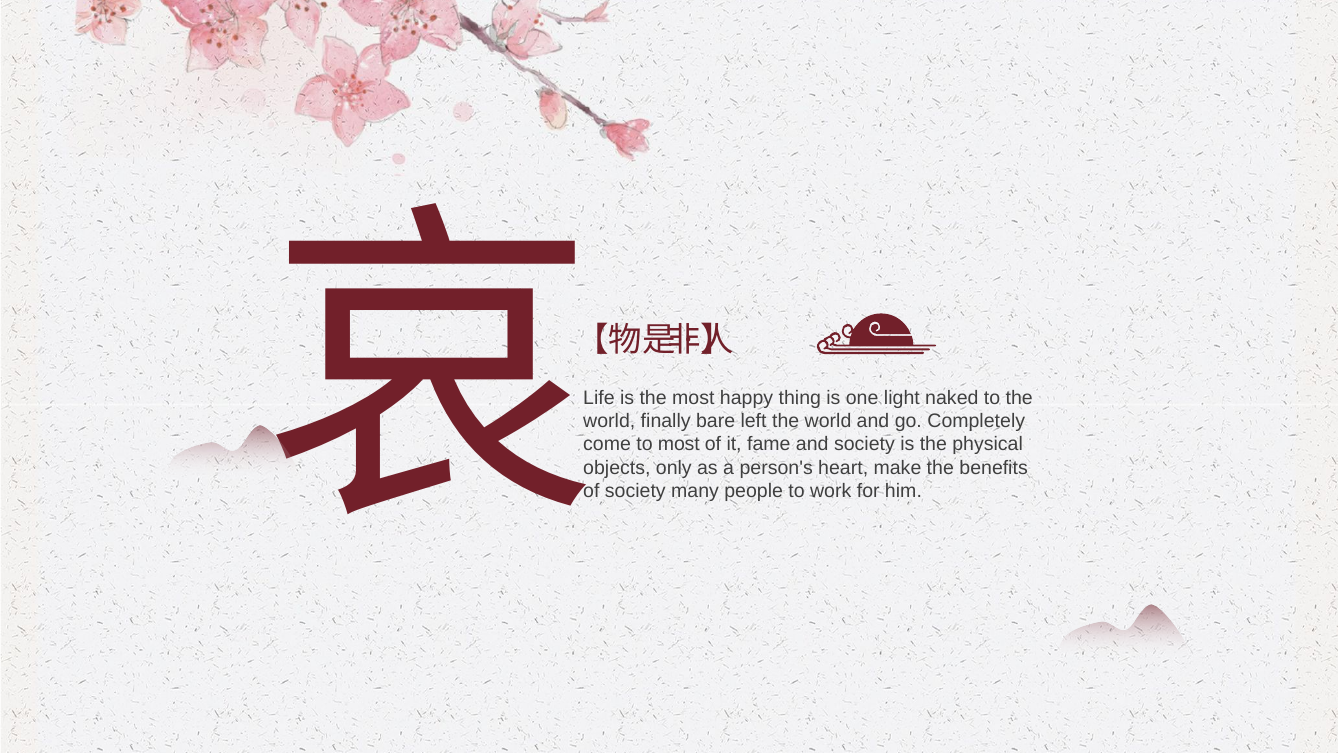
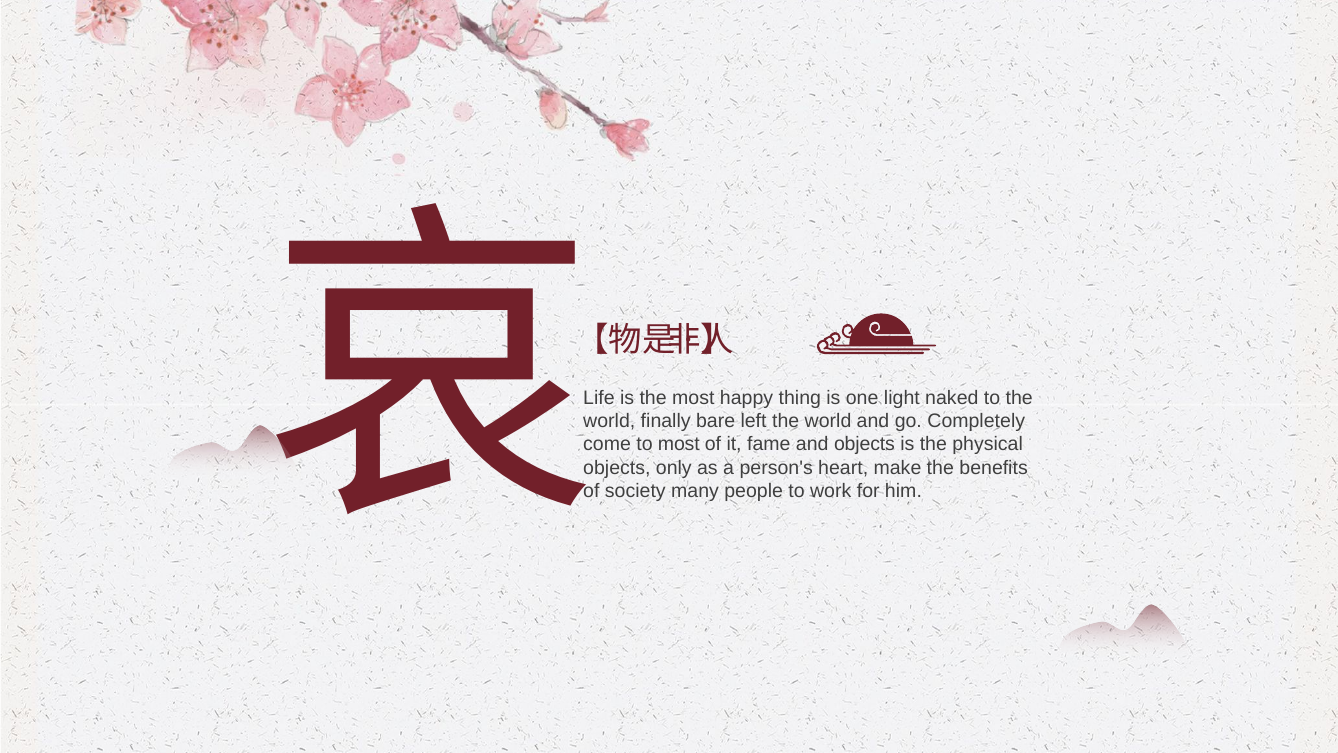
and society: society -> objects (864, 444)
